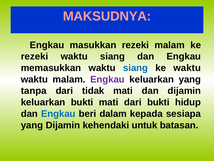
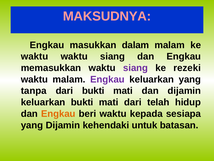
masukkan rezeki: rezeki -> dalam (135, 45)
rezeki: rezeki -> waktu (35, 56)
siang colour: blue -> purple (135, 68)
ke waktu: waktu -> rezeki (187, 68)
dari tidak: tidak -> bukti (93, 91)
dari bukti: bukti -> telah (158, 102)
Engkau colour: blue -> orange (58, 113)
beri dalam: dalam -> waktu (113, 113)
